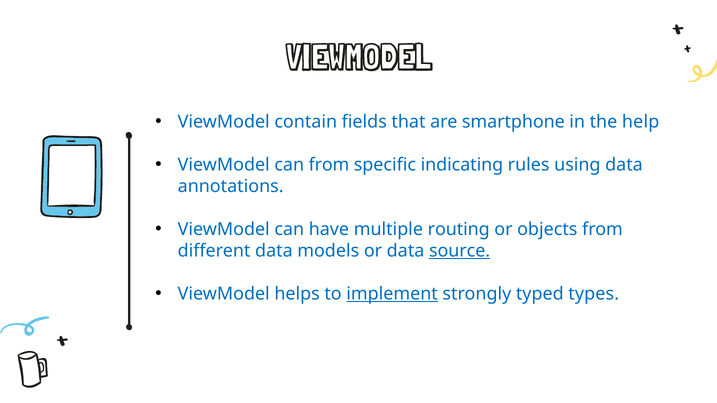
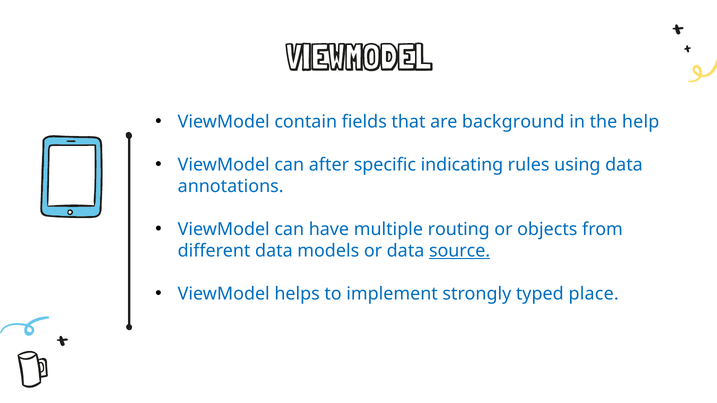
smartphone: smartphone -> background (513, 122)
can from: from -> after (329, 165)
implement underline: present -> none (392, 294)
types: types -> place (594, 294)
